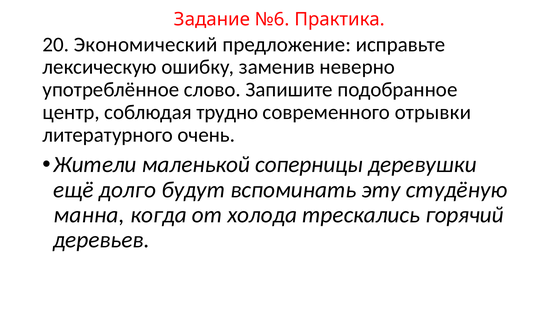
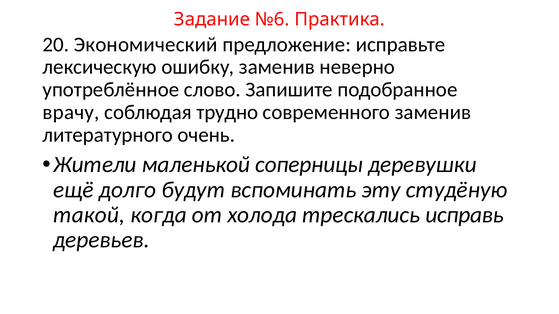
центр: центр -> врачу (71, 112)
современного отрывки: отрывки -> заменив (433, 112)
манна: манна -> такой (89, 215)
горячий: горячий -> исправь (465, 215)
